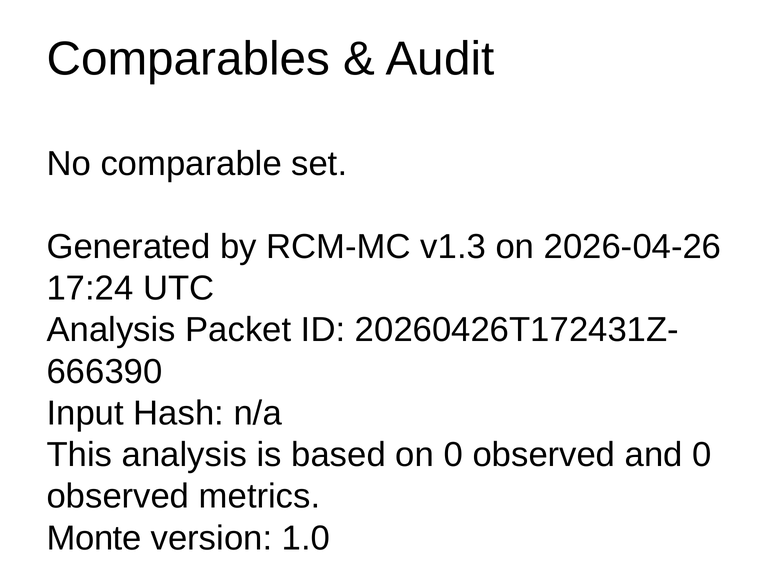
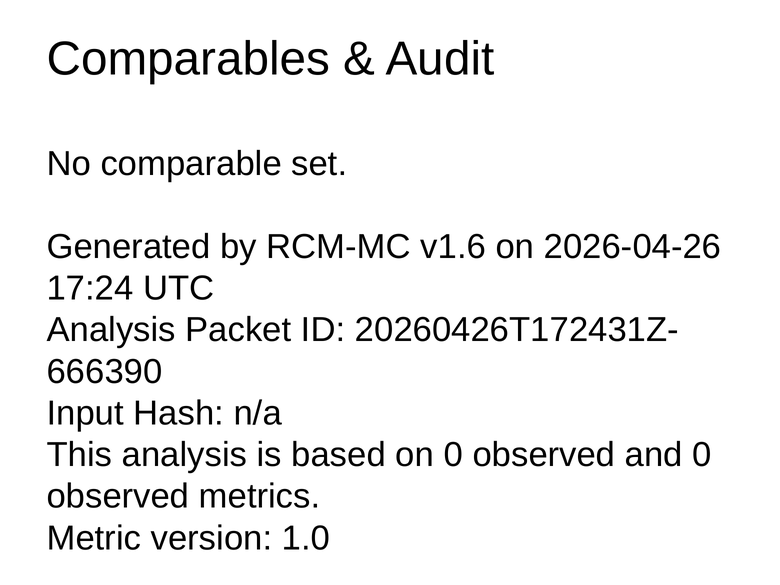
v1.3: v1.3 -> v1.6 (453, 247)
Monte: Monte -> Metric (94, 538)
